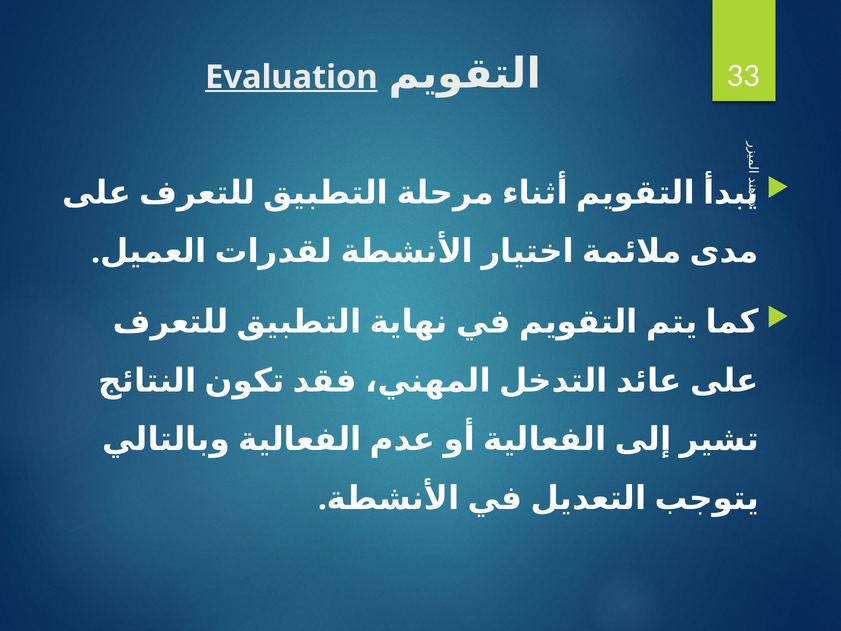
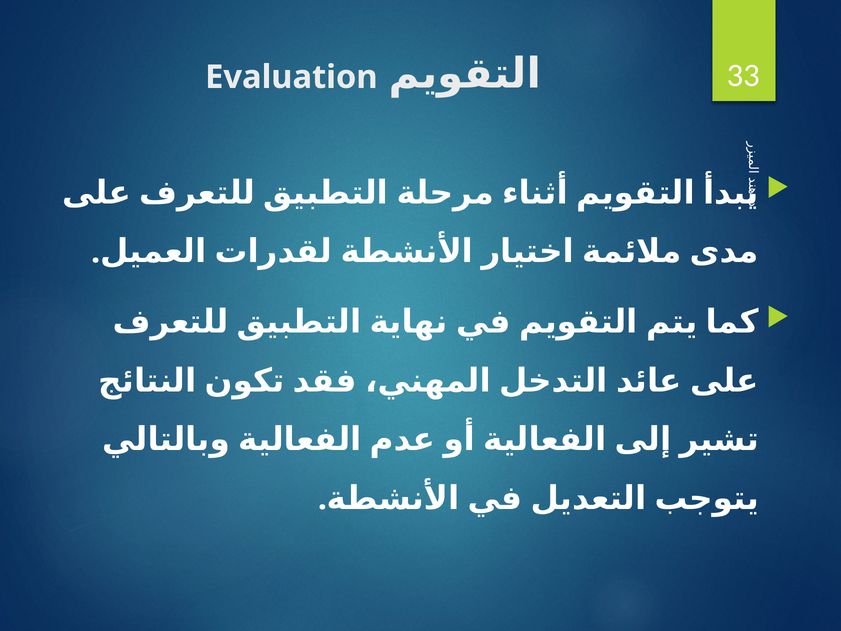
Evaluation underline: present -> none (291, 77)
